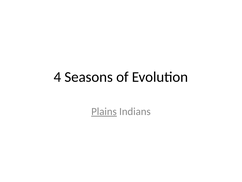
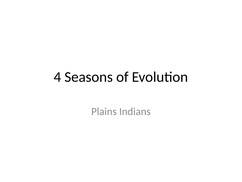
Plains underline: present -> none (104, 111)
